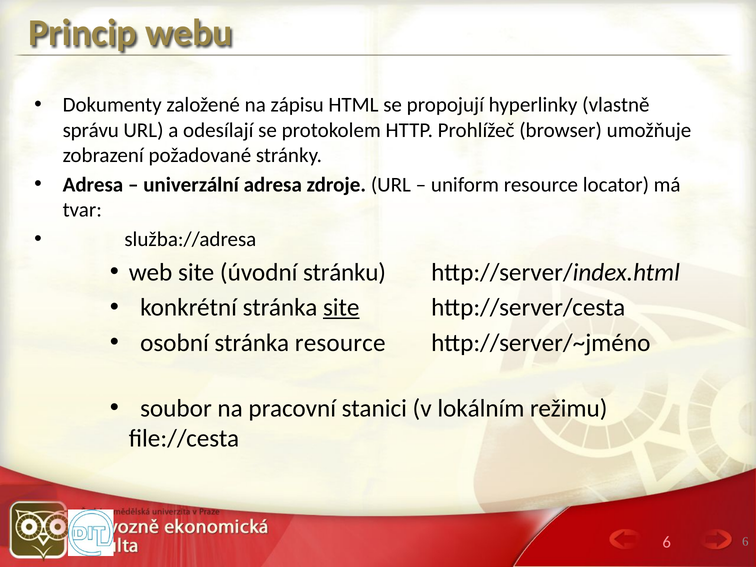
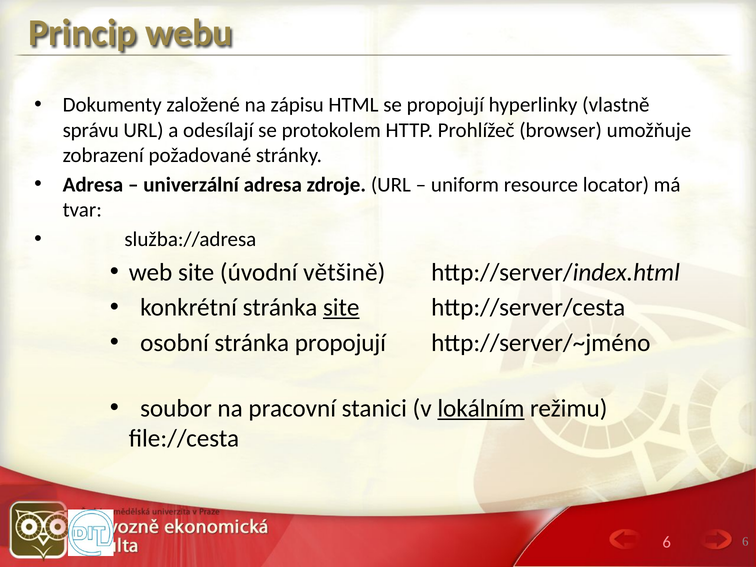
stránku: stránku -> většině (344, 272)
stránka resource: resource -> propojují (340, 343)
lokálním underline: none -> present (481, 408)
